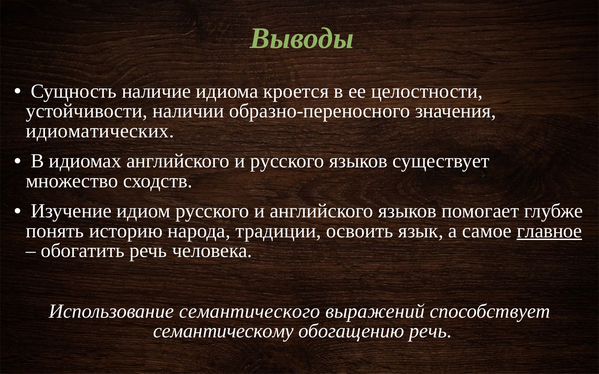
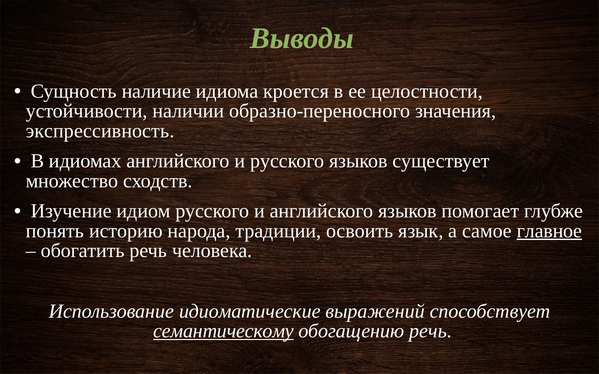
идиоматических: идиоматических -> экспрессивность (100, 131)
семантического: семантического -> идиоматические (250, 311)
семантическому underline: none -> present (224, 331)
